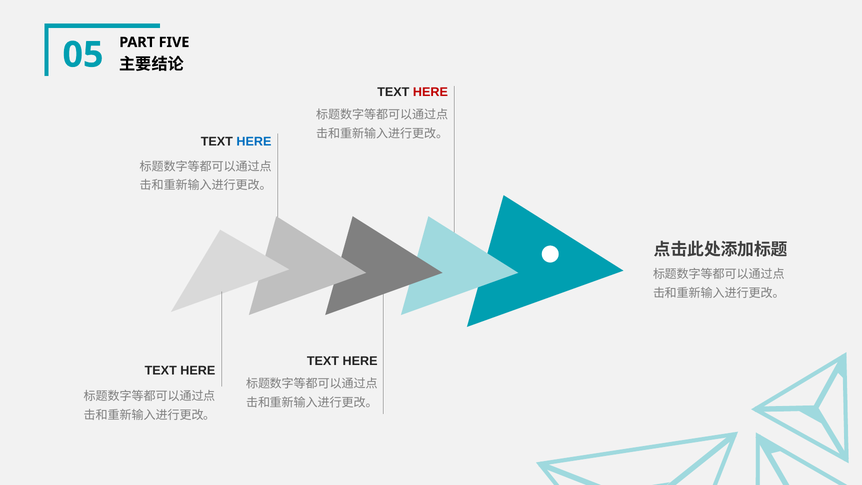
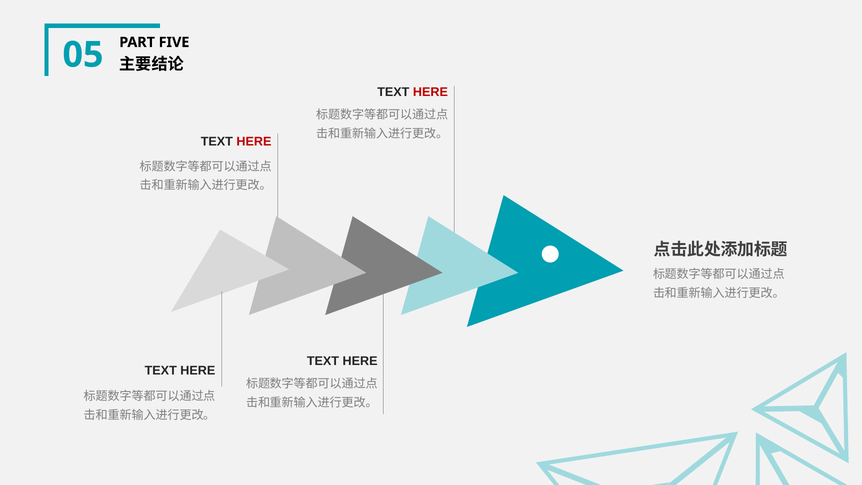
HERE colour: blue -> red (254, 142)
